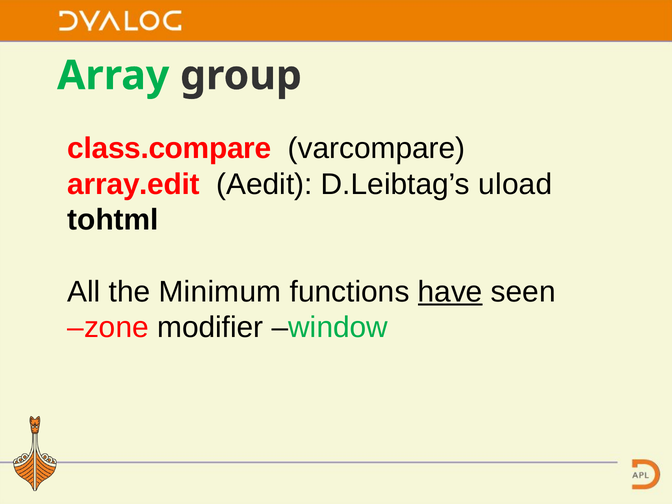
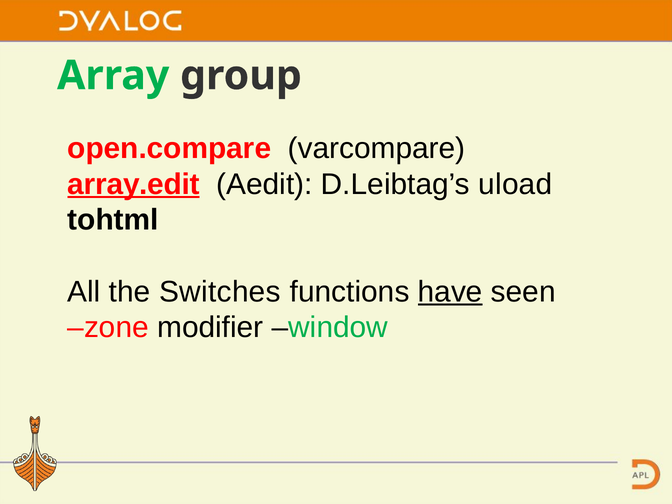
class.compare: class.compare -> open.compare (169, 148)
array.edit underline: none -> present (134, 184)
Minimum: Minimum -> Switches (220, 292)
